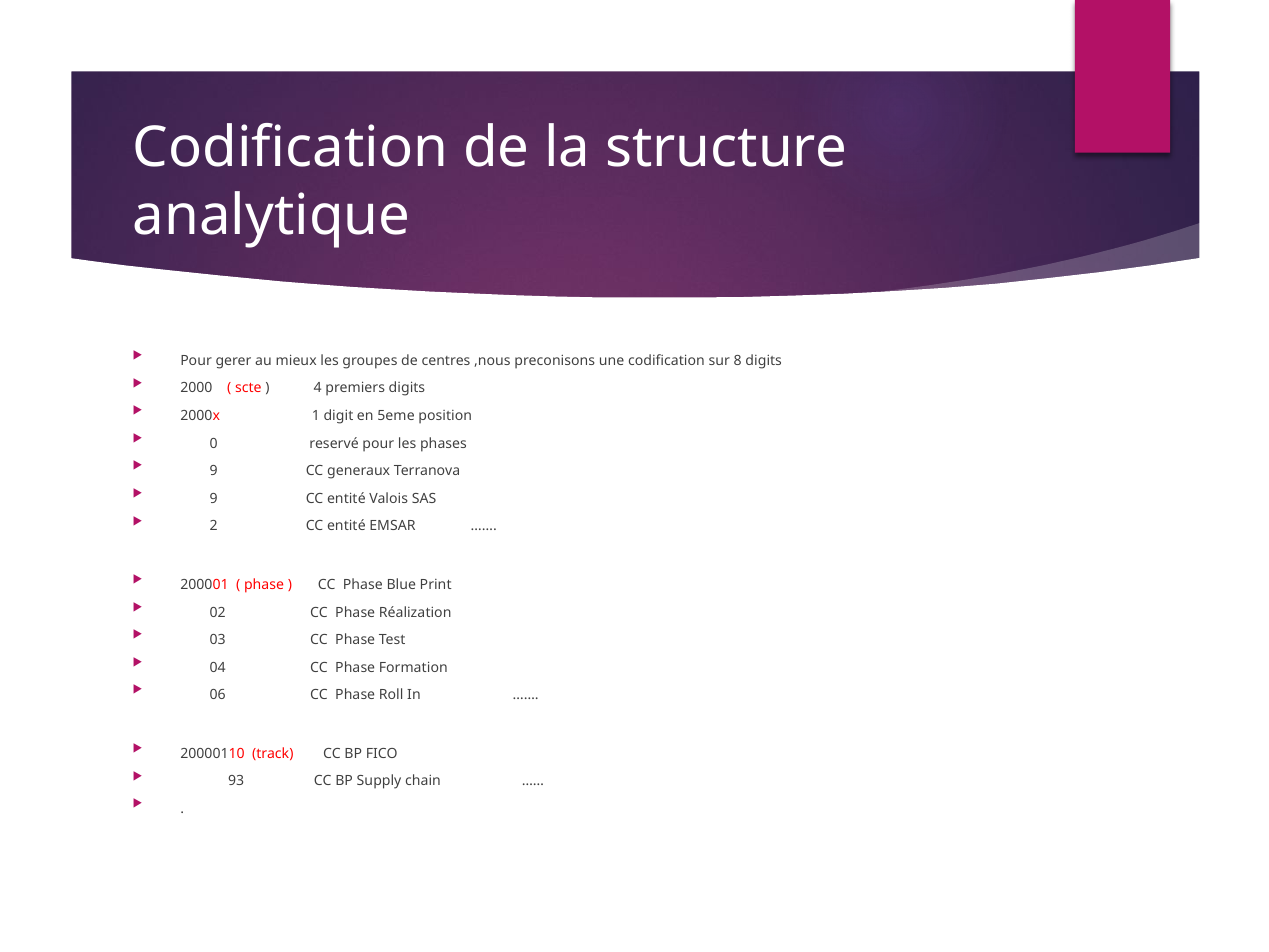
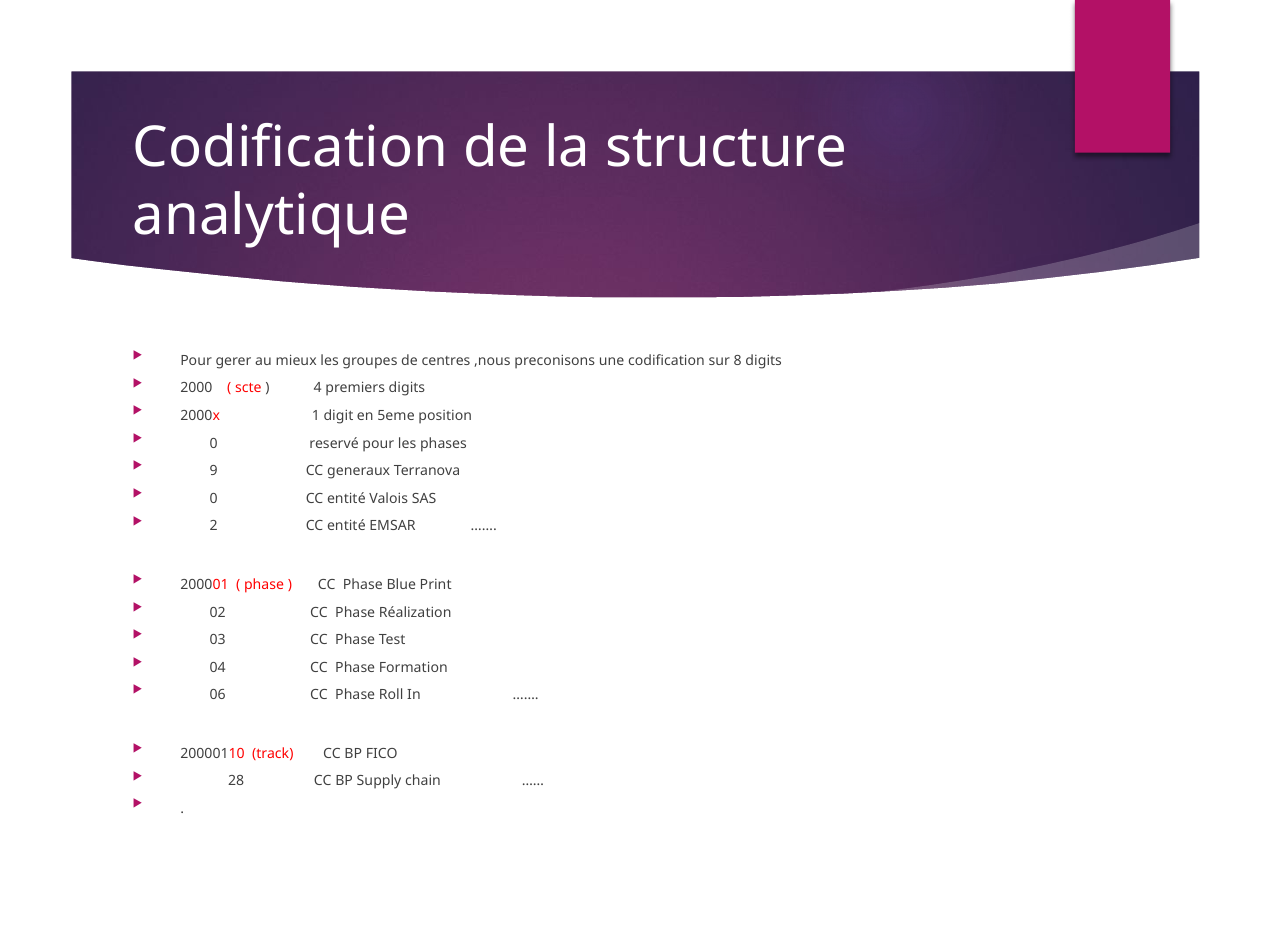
9: 9 -> 0 (214, 499)
93: 93 -> 28 (236, 781)
